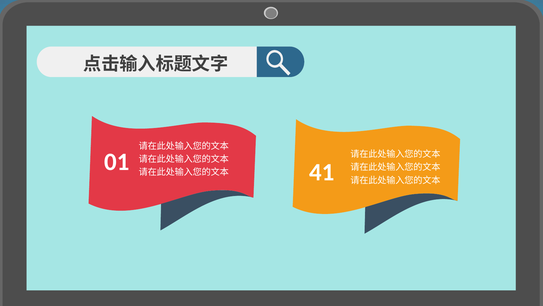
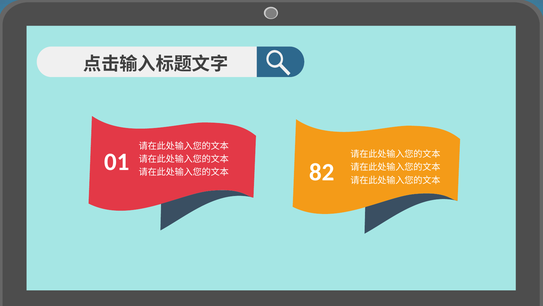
41: 41 -> 82 (322, 172)
